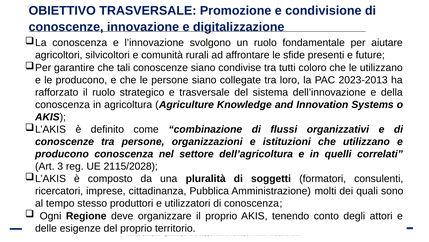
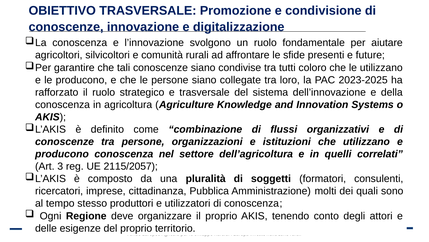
2023-2013: 2023-2013 -> 2023-2025 (363, 80)
2115/2028: 2115/2028 -> 2115/2057 (131, 166)
